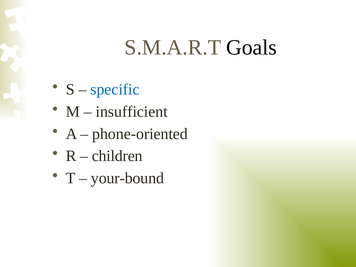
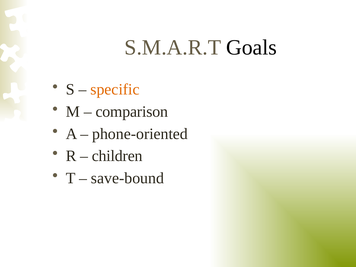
specific colour: blue -> orange (115, 90)
insufficient: insufficient -> comparison (132, 112)
your-bound: your-bound -> save-bound (127, 178)
